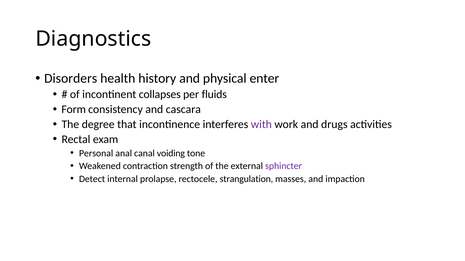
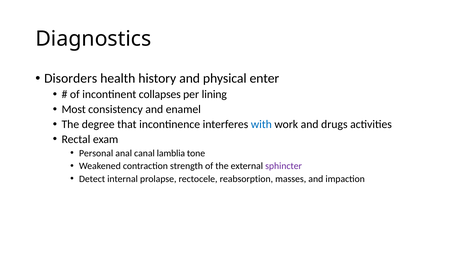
fluids: fluids -> lining (214, 95)
Form: Form -> Most (74, 110)
cascara: cascara -> enamel (183, 110)
with colour: purple -> blue (261, 125)
voiding: voiding -> lamblia (171, 153)
strangulation: strangulation -> reabsorption (246, 179)
